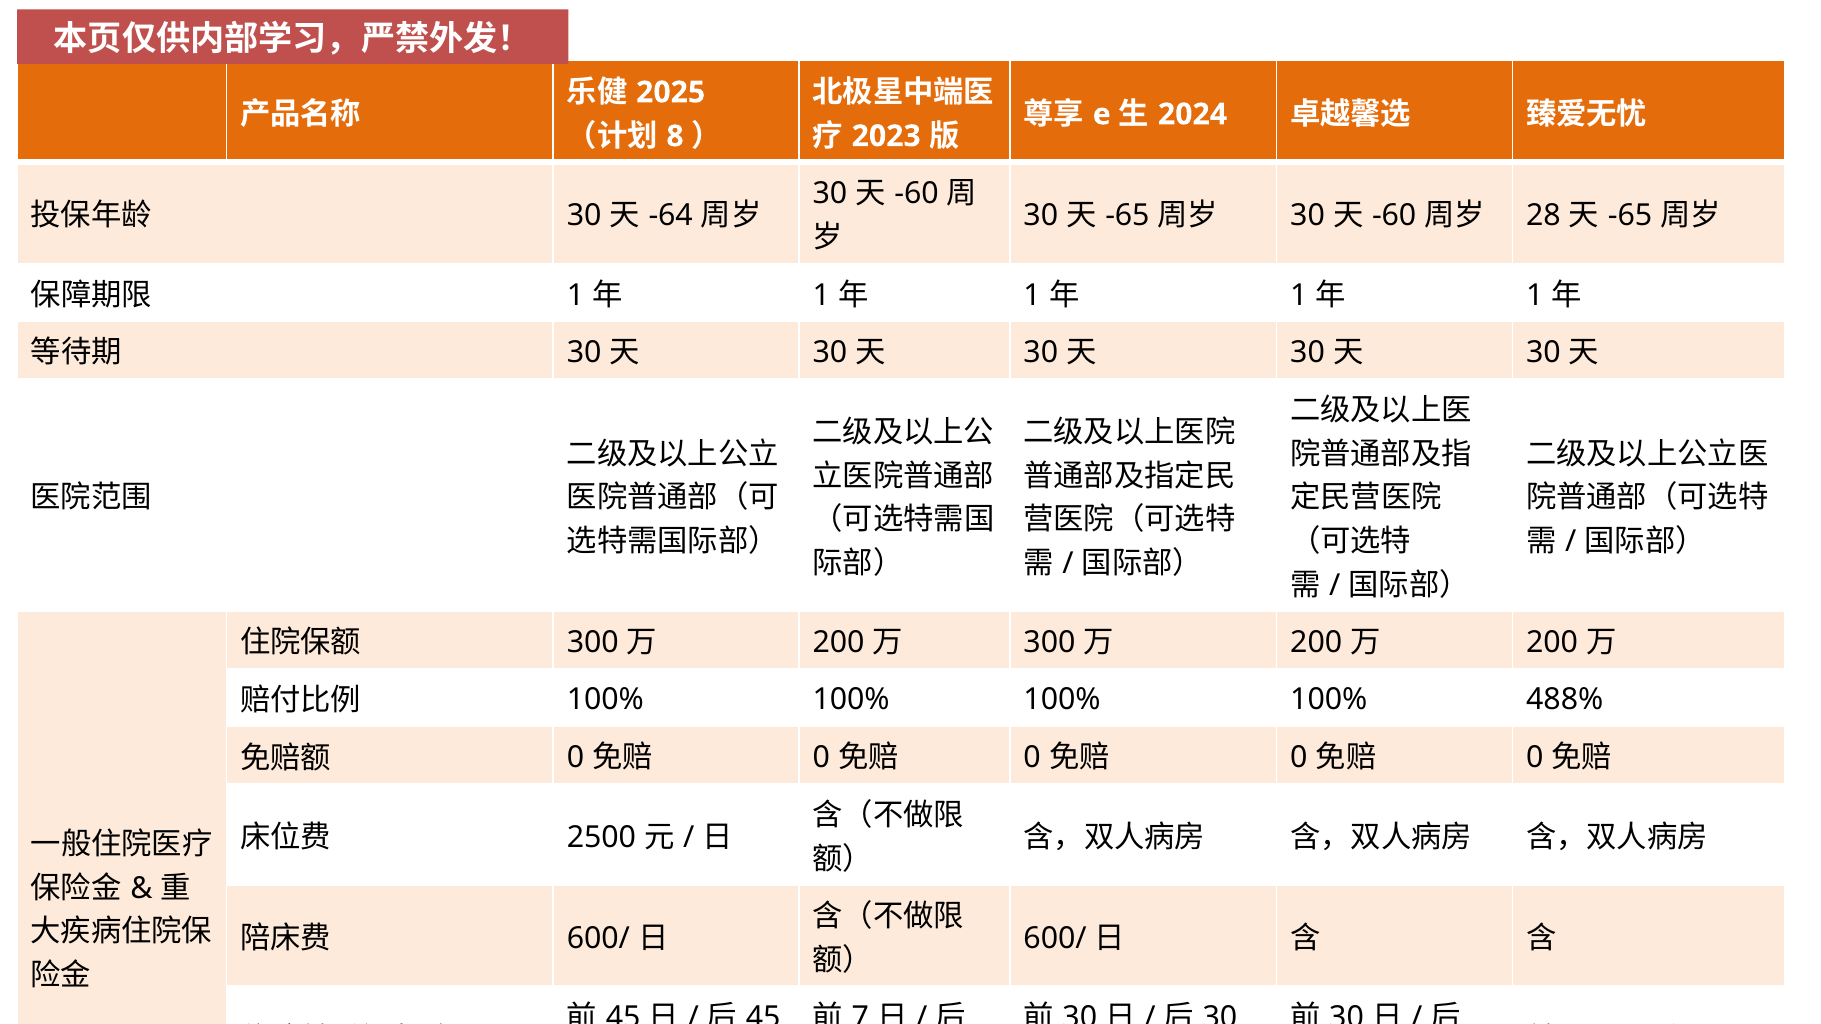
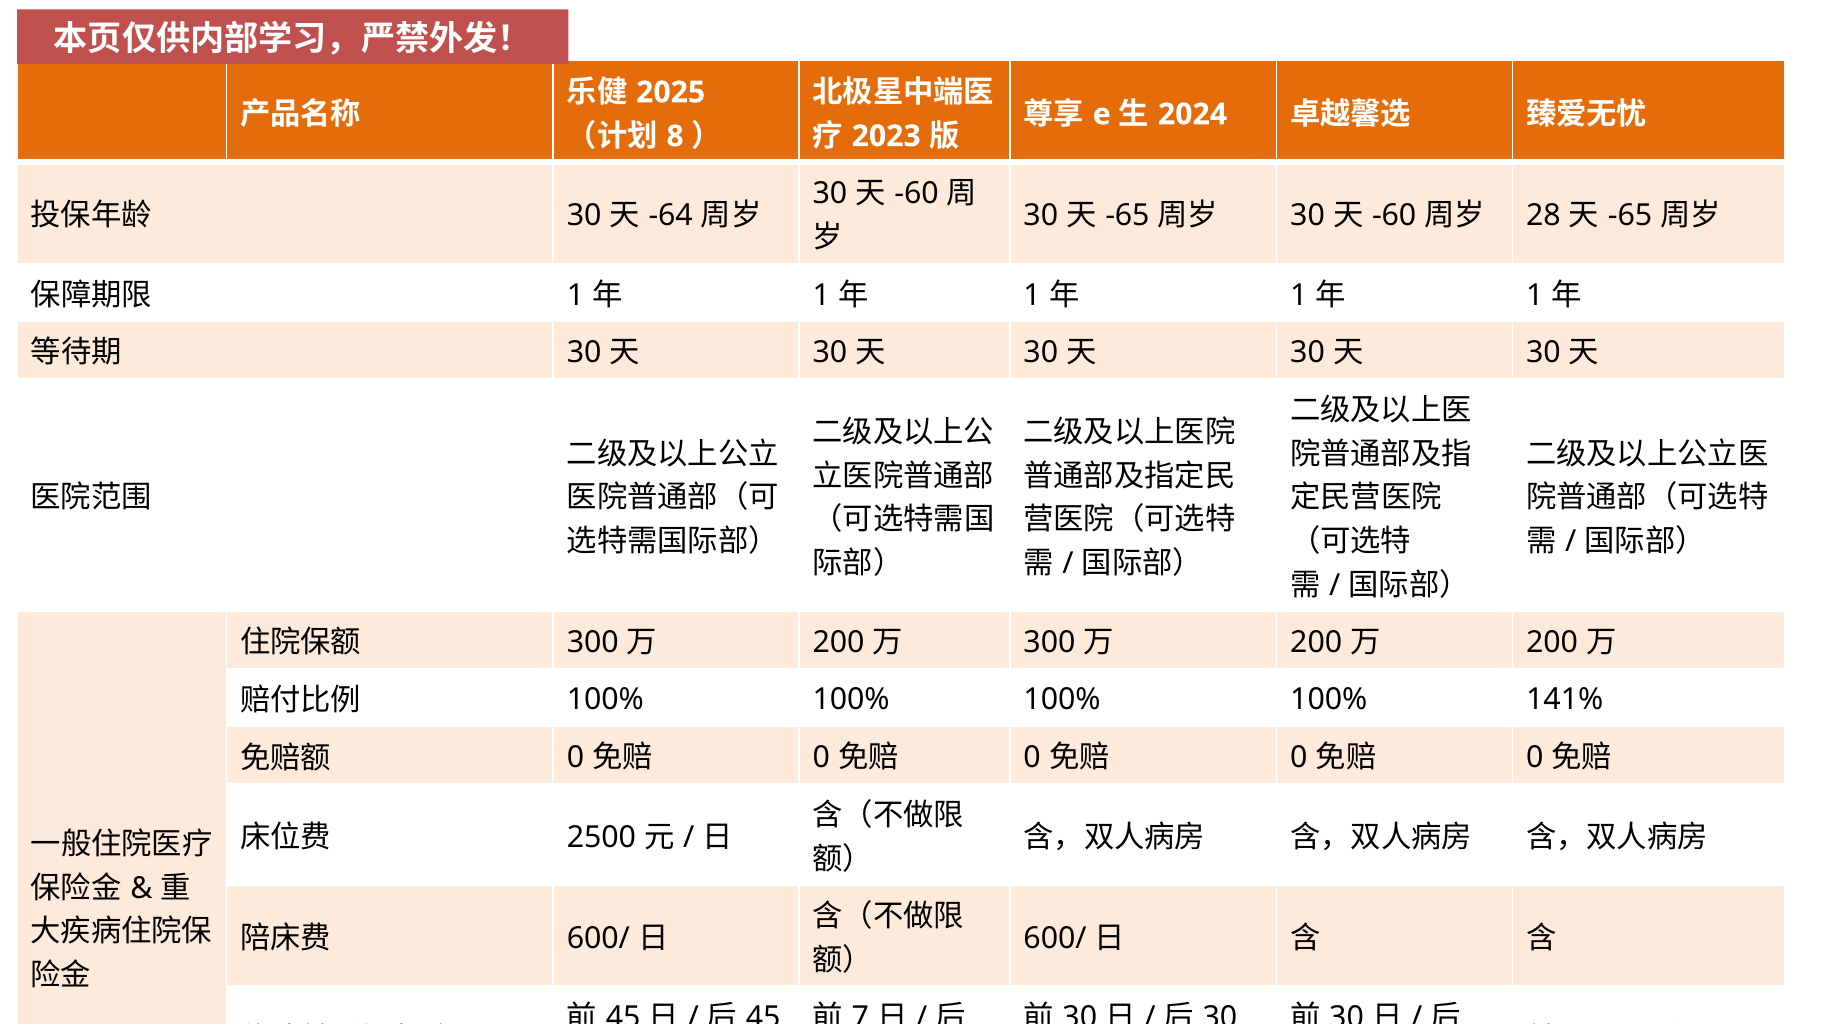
488%: 488% -> 141% (1565, 699)
